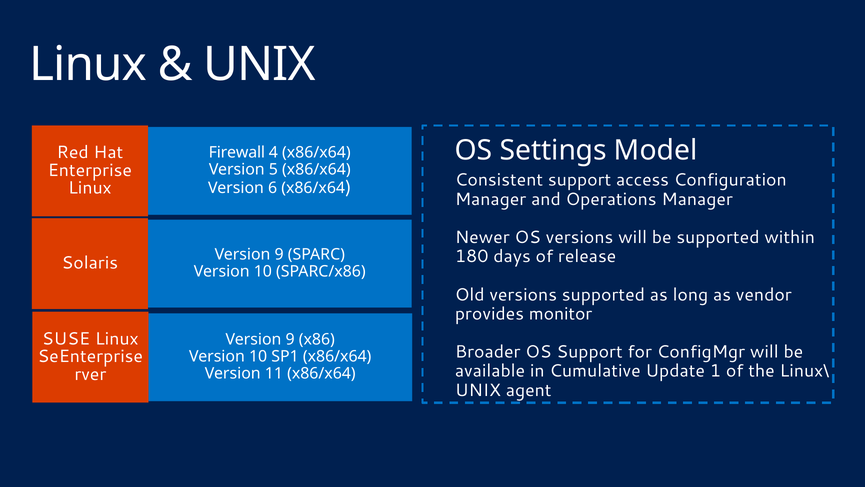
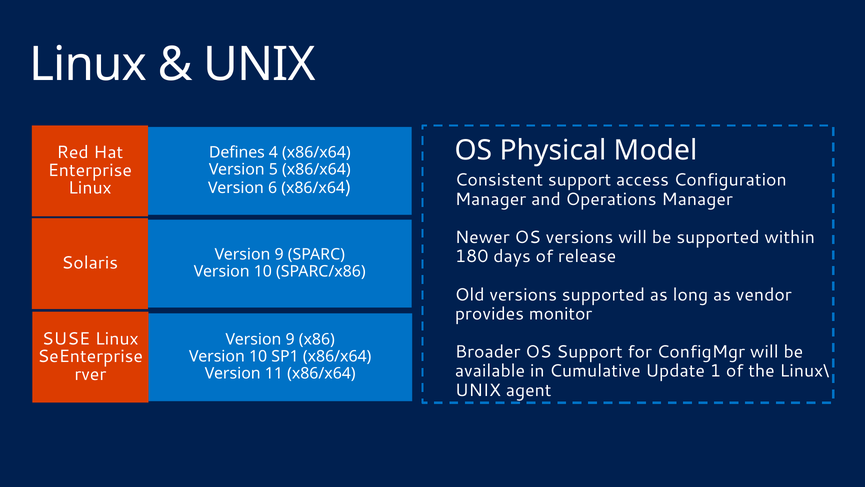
Settings: Settings -> Physical (553, 150)
Firewall: Firewall -> Defines (237, 152)
